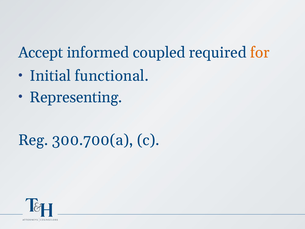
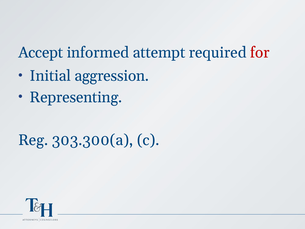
coupled: coupled -> attempt (159, 52)
for colour: orange -> red (260, 52)
functional: functional -> aggression (112, 76)
300.700(a: 300.700(a -> 303.300(a (93, 140)
